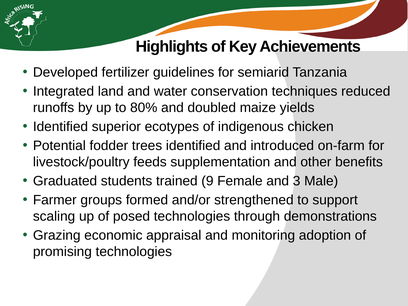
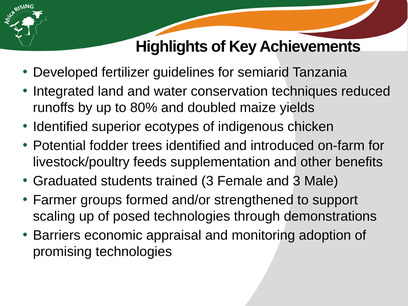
trained 9: 9 -> 3 (207, 181)
Grazing: Grazing -> Barriers (57, 235)
